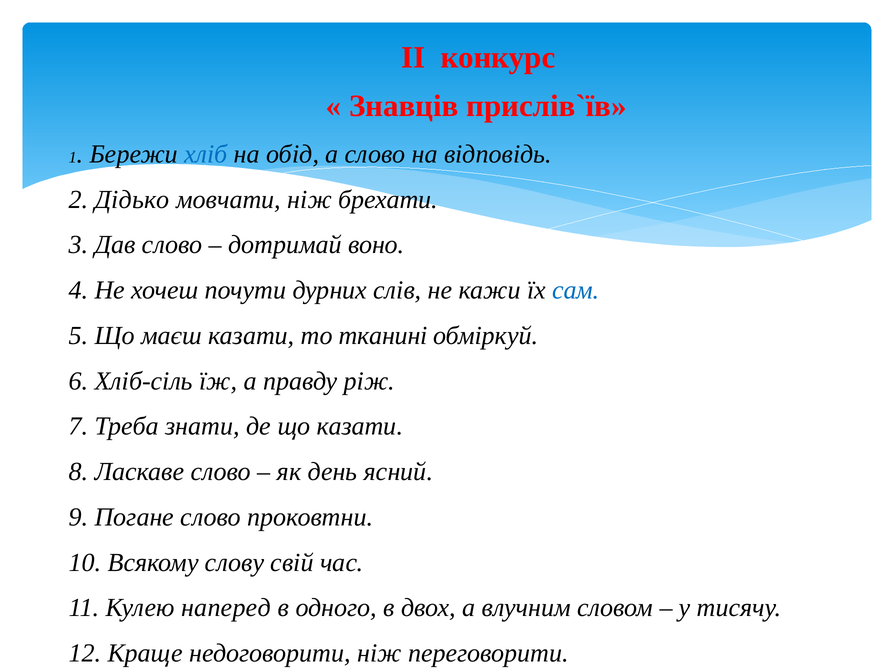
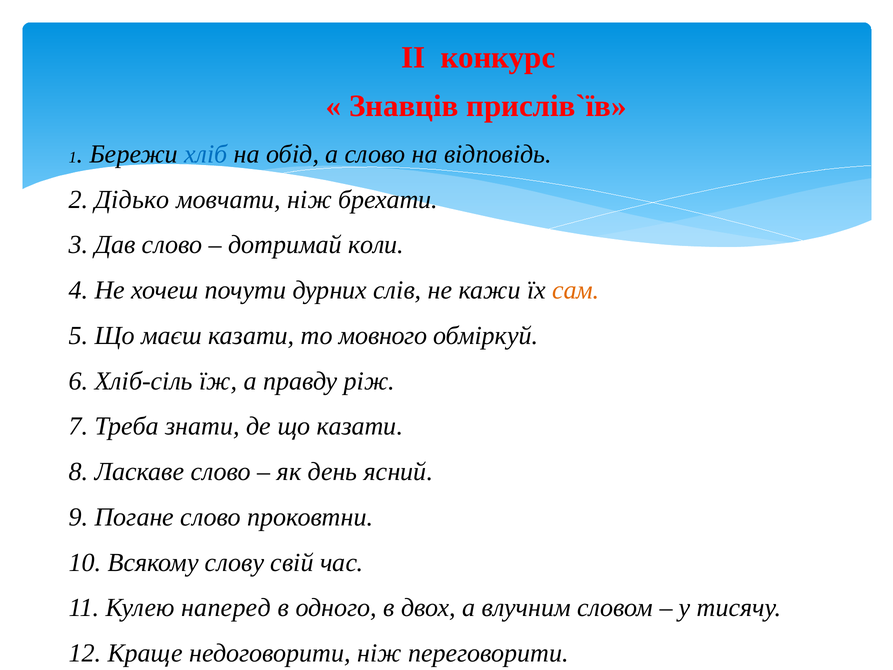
воно: воно -> коли (376, 245)
сам colour: blue -> orange (576, 290)
тканині: тканині -> мовного (383, 335)
